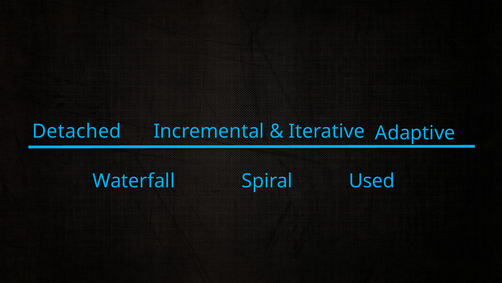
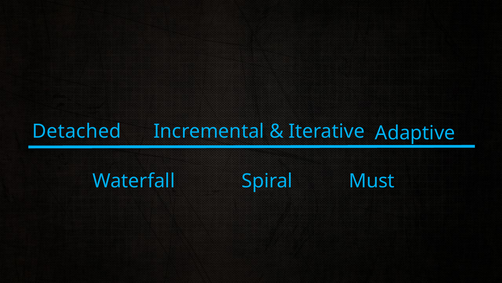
Used: Used -> Must (372, 181)
